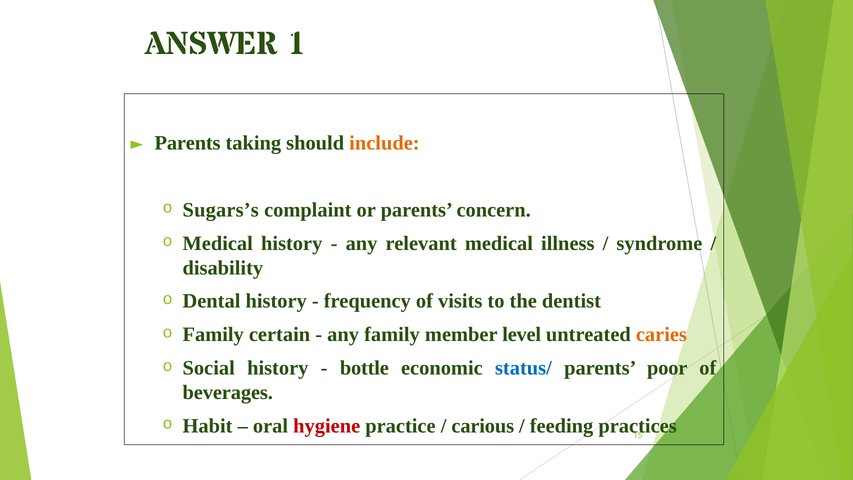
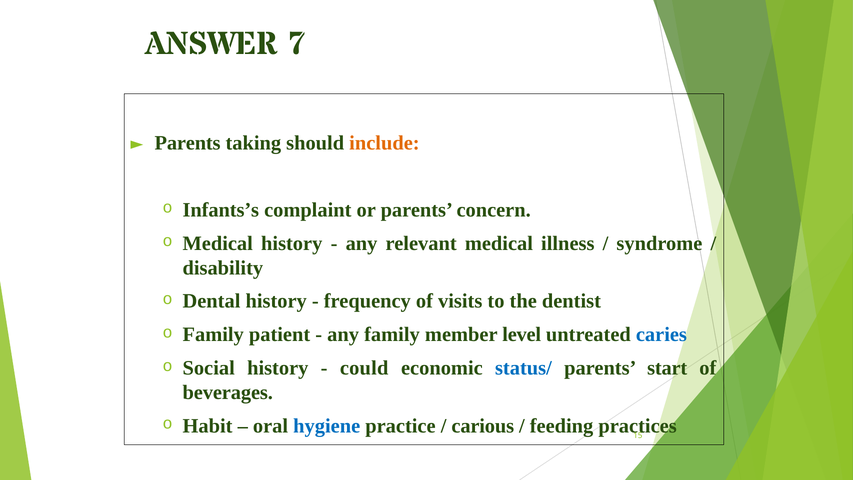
1: 1 -> 7 (297, 44)
Sugars’s: Sugars’s -> Infants’s (221, 210)
certain: certain -> patient (280, 335)
caries colour: orange -> blue (661, 335)
bottle: bottle -> could (364, 368)
poor: poor -> start (667, 368)
hygiene colour: red -> blue (327, 426)
